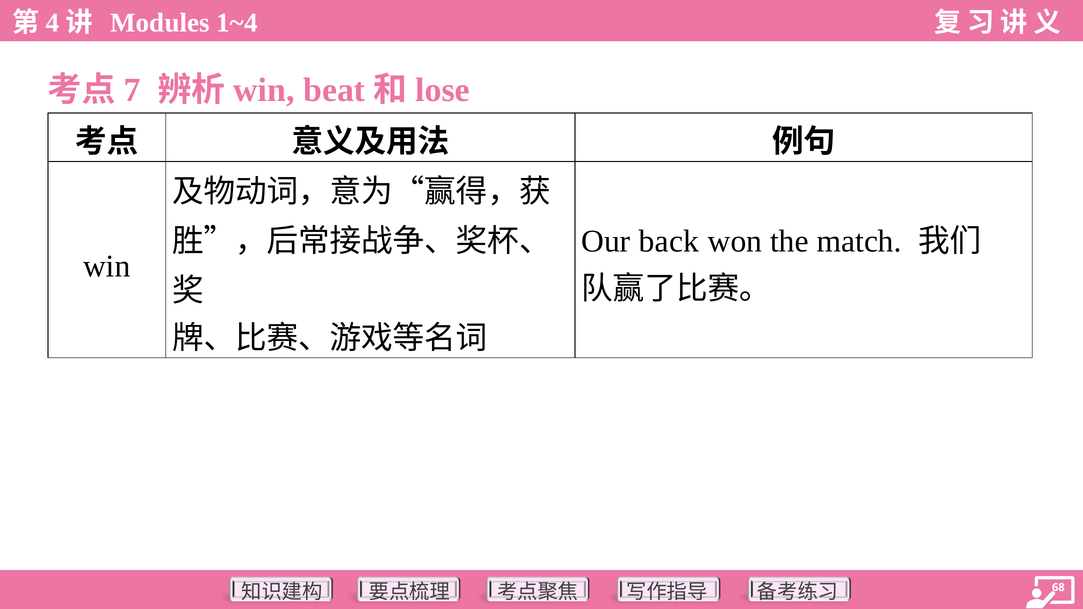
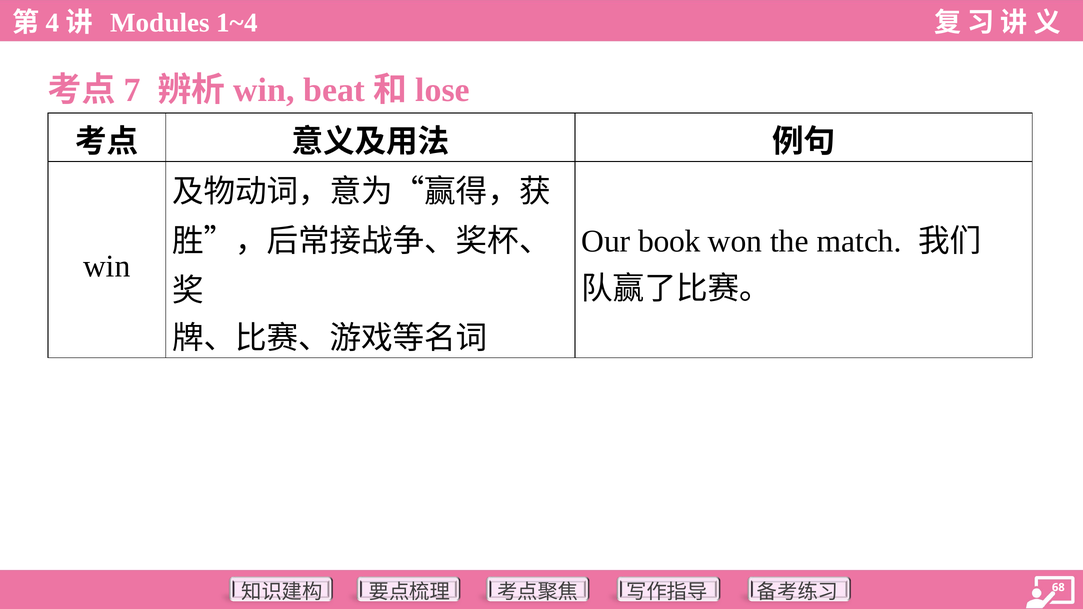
back: back -> book (669, 241)
